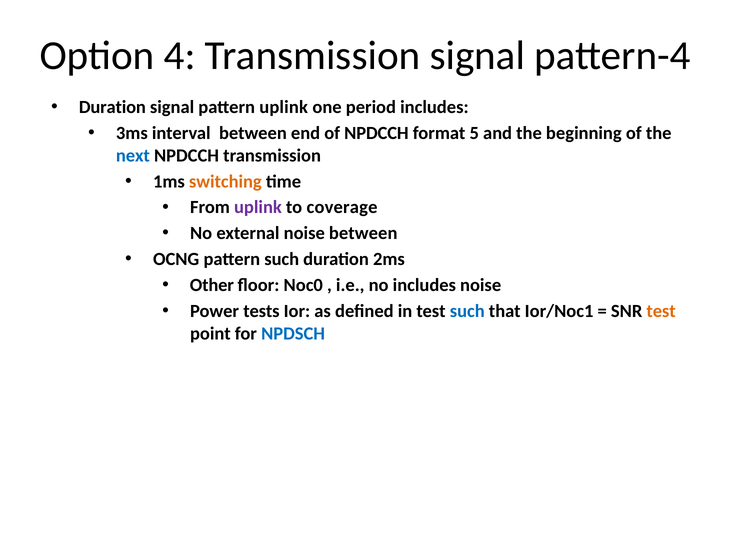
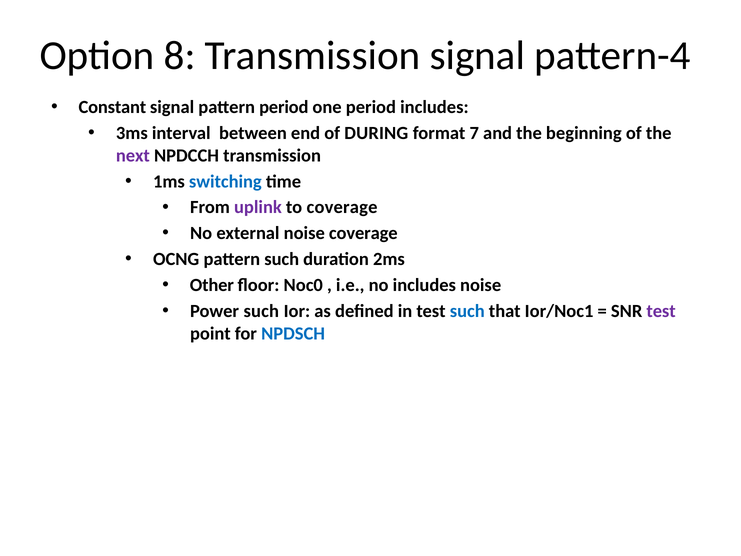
4: 4 -> 8 (180, 55)
Duration: Duration -> Constant (112, 107)
pattern uplink: uplink -> period (284, 107)
of NPDCCH: NPDCCH -> DURING (376, 133)
5: 5 -> 7 (474, 133)
next colour: blue -> purple (133, 155)
switching colour: orange -> blue (225, 181)
noise between: between -> coverage (363, 233)
Power tests: tests -> such (261, 311)
test colour: orange -> purple (661, 311)
